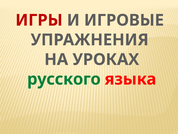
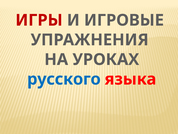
русского colour: green -> blue (64, 79)
